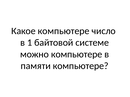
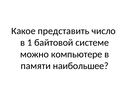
Какое компьютере: компьютере -> представить (64, 31)
памяти компьютере: компьютере -> наибольшее (81, 66)
